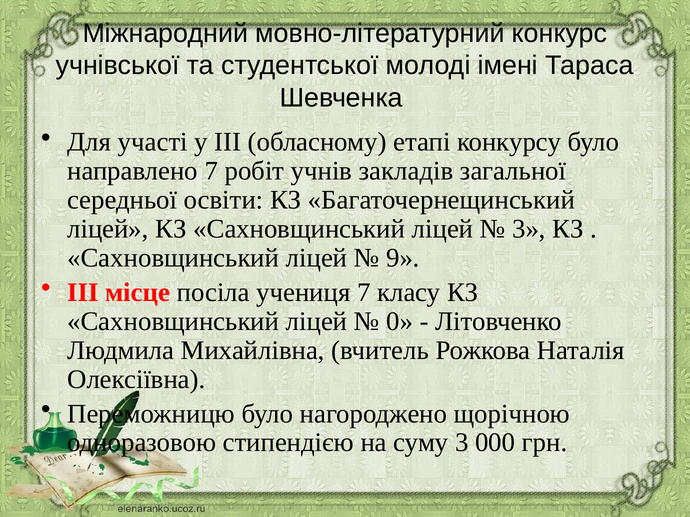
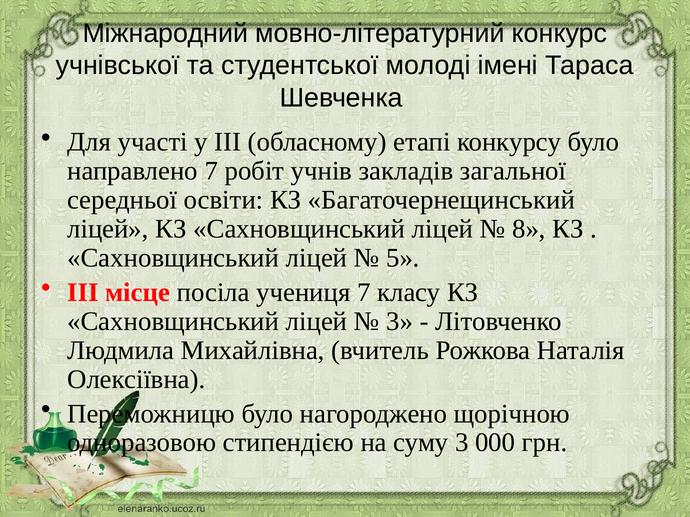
3: 3 -> 8 (529, 229)
9: 9 -> 5 (403, 258)
0: 0 -> 3 (400, 322)
